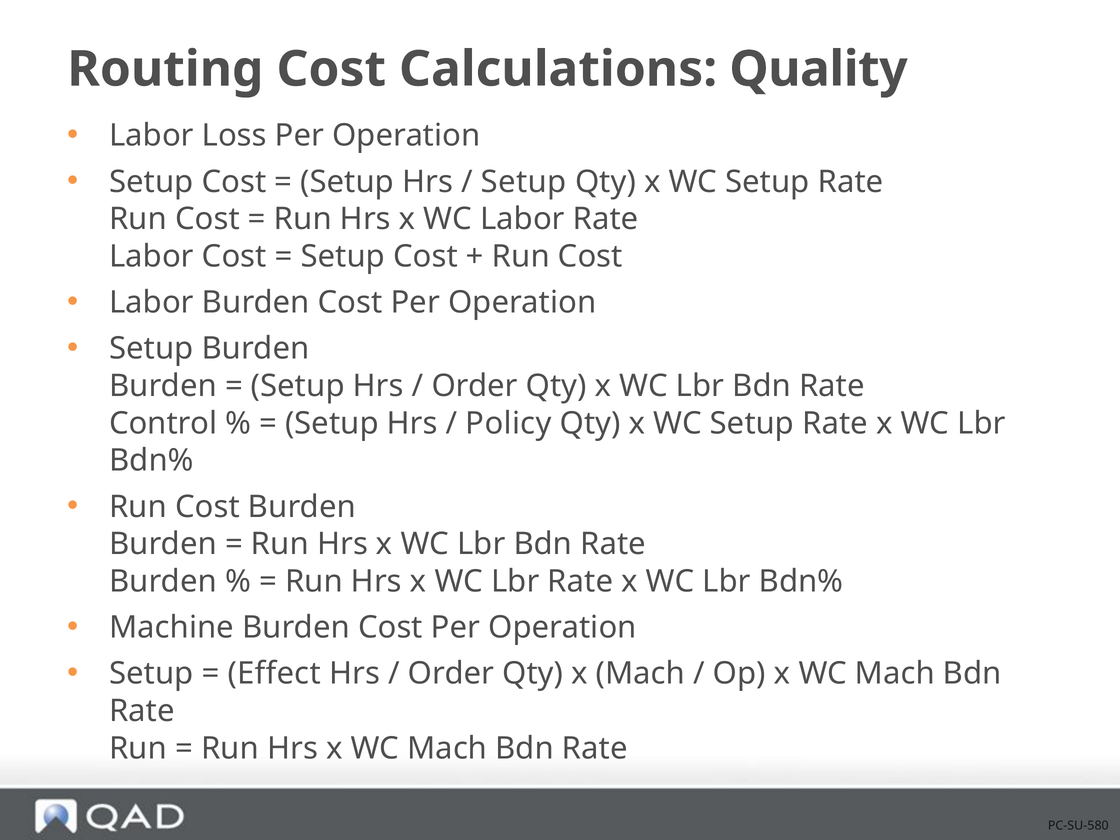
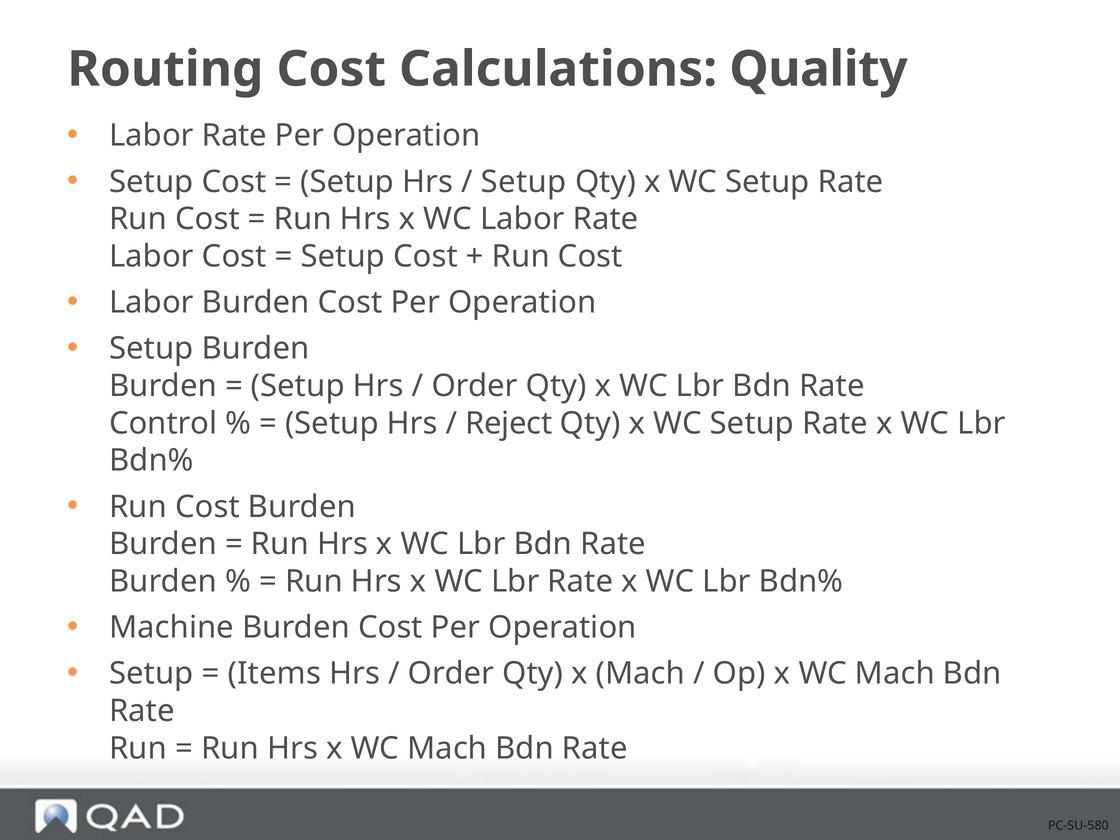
Loss: Loss -> Rate (234, 136)
Policy: Policy -> Reject (509, 423)
Effect: Effect -> Items (274, 674)
